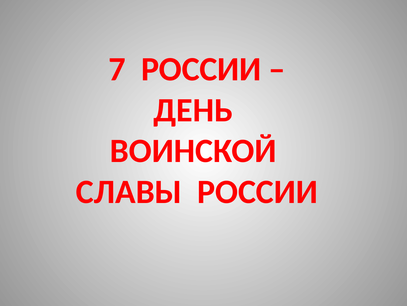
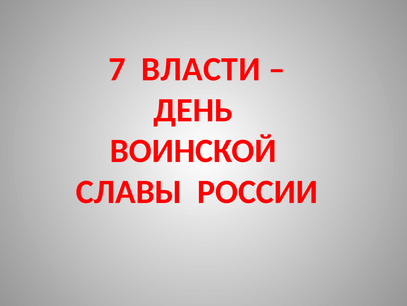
7 РОССИИ: РОССИИ -> ВЛАСТИ (201, 69)
